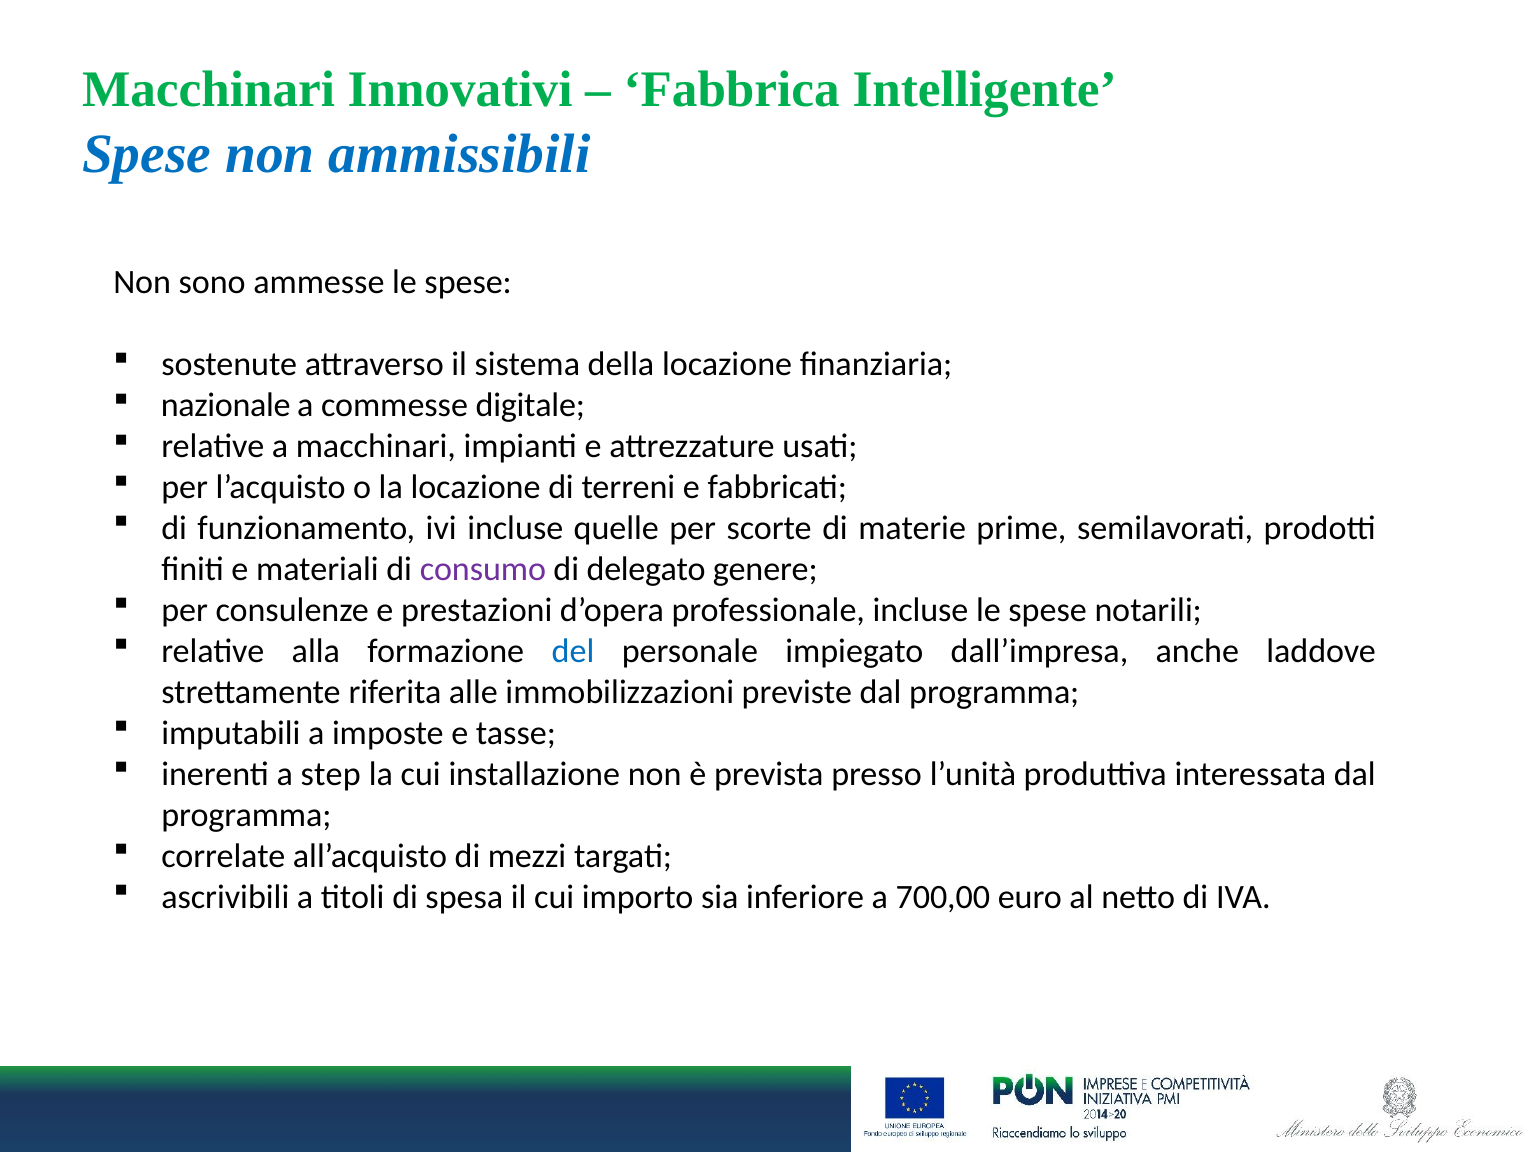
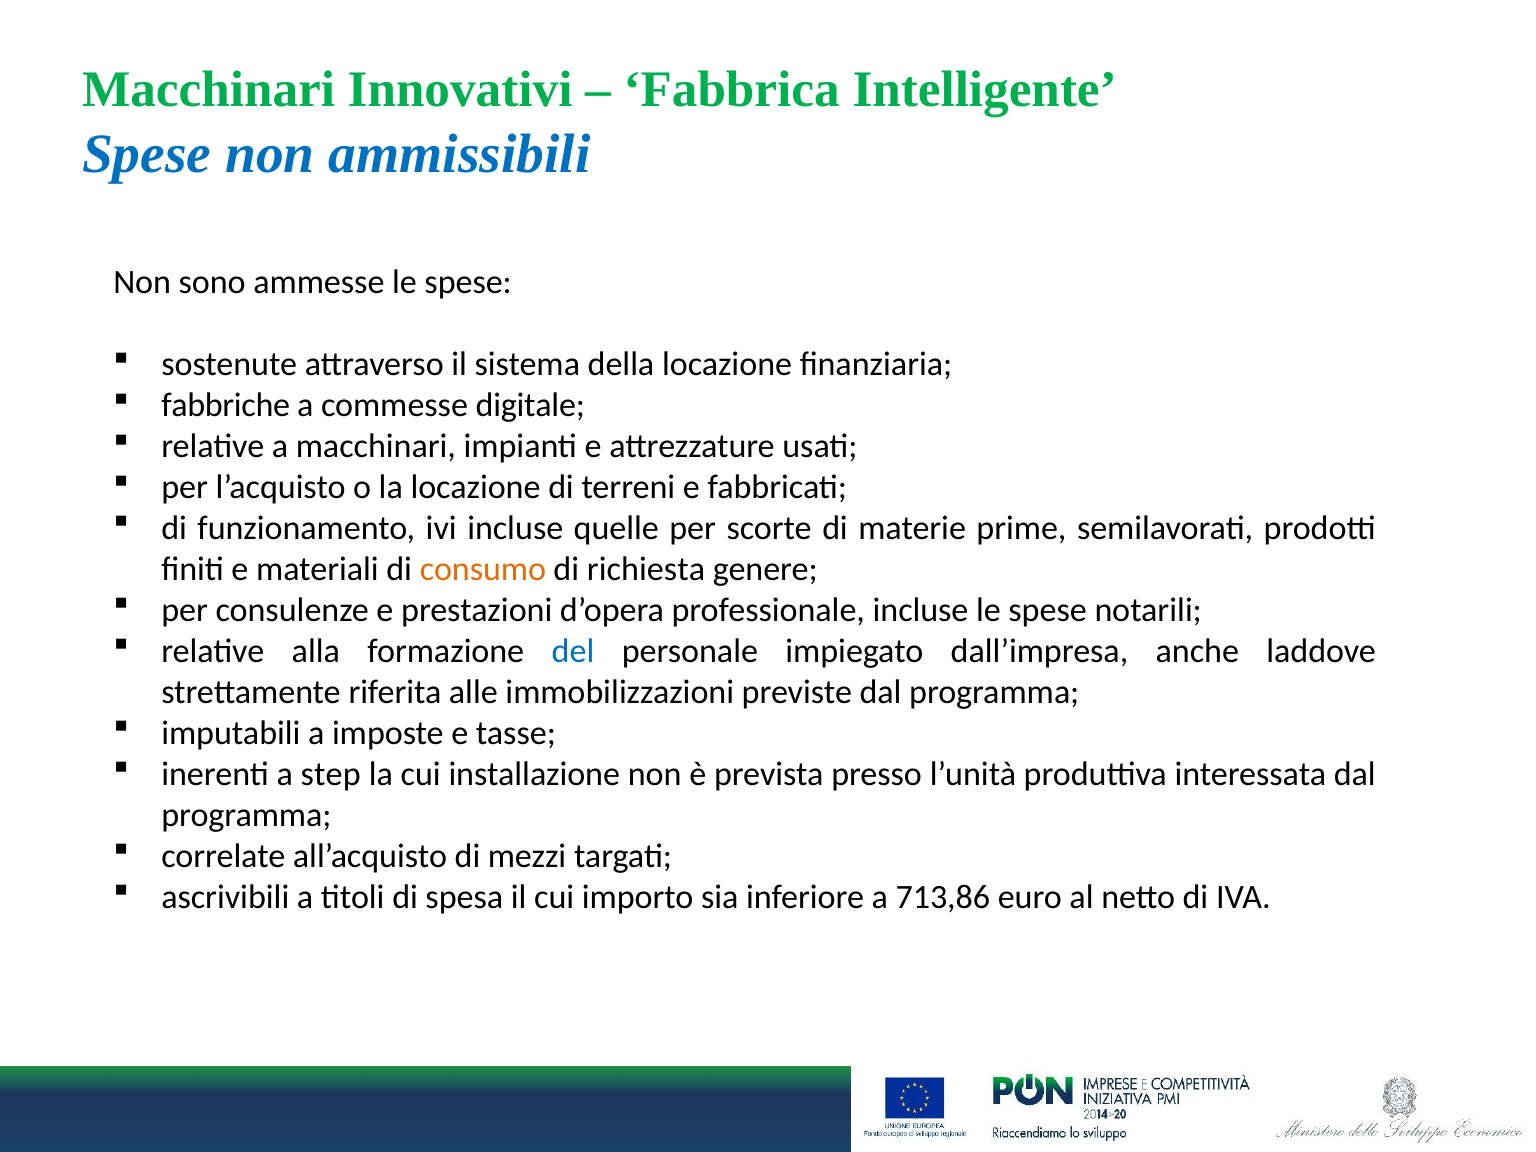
nazionale: nazionale -> fabbriche (226, 406)
consumo colour: purple -> orange (483, 569)
delegato: delegato -> richiesta (646, 569)
700,00: 700,00 -> 713,86 (943, 897)
